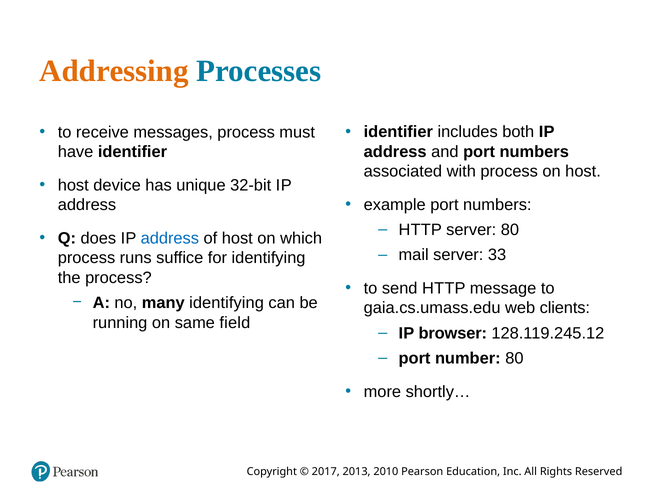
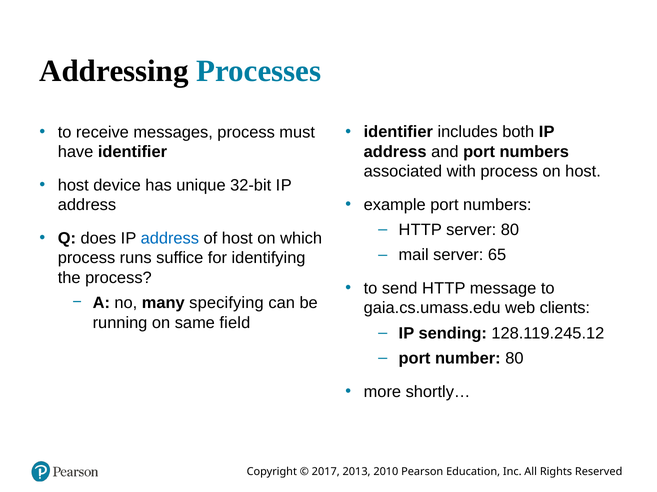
Addressing colour: orange -> black (114, 71)
33: 33 -> 65 (497, 255)
many identifying: identifying -> specifying (226, 303)
browser: browser -> sending (453, 334)
